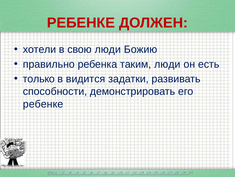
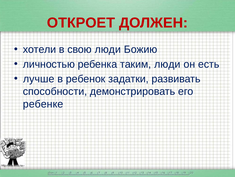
РЕБЕНКЕ: РЕБЕНКЕ -> ОТКРОЕТ (81, 23)
правильно: правильно -> личностью (49, 64)
только: только -> лучше (39, 79)
видится: видится -> ребенок (86, 79)
